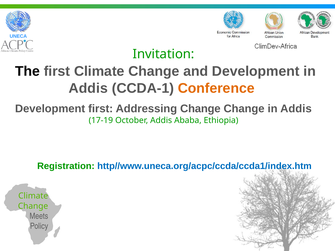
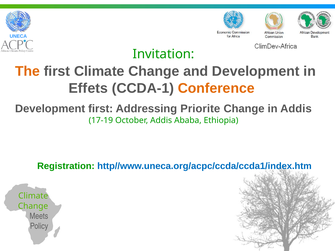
The colour: black -> orange (28, 71)
Addis: Addis -> Effets (88, 88)
Addressing Change: Change -> Priorite (200, 109)
